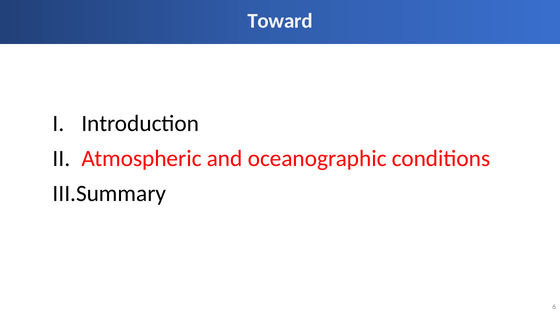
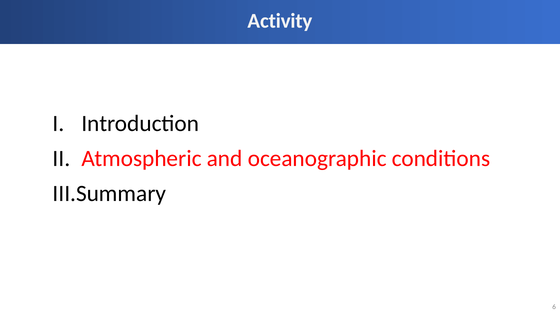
Toward: Toward -> Activity (280, 21)
